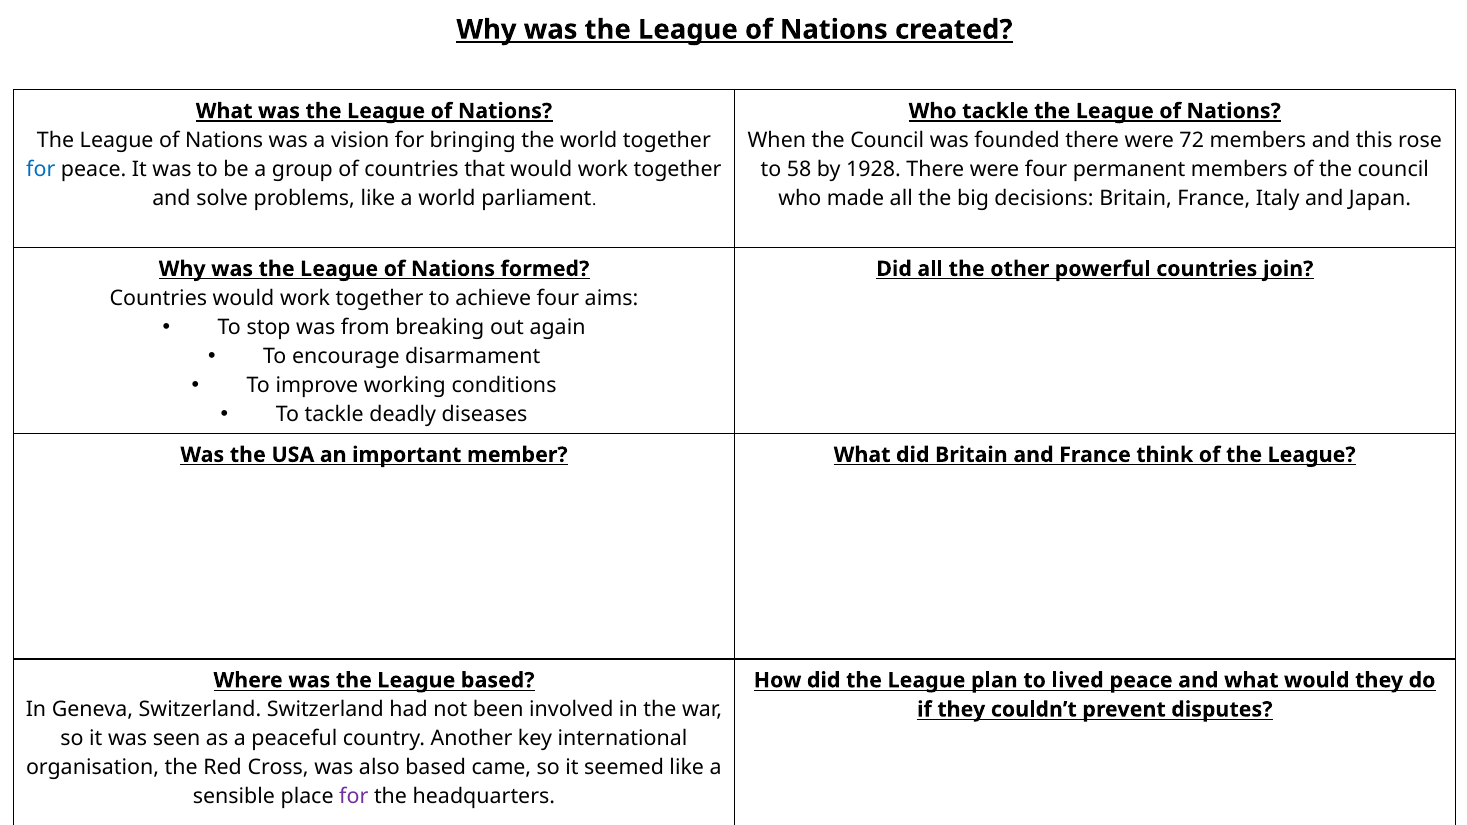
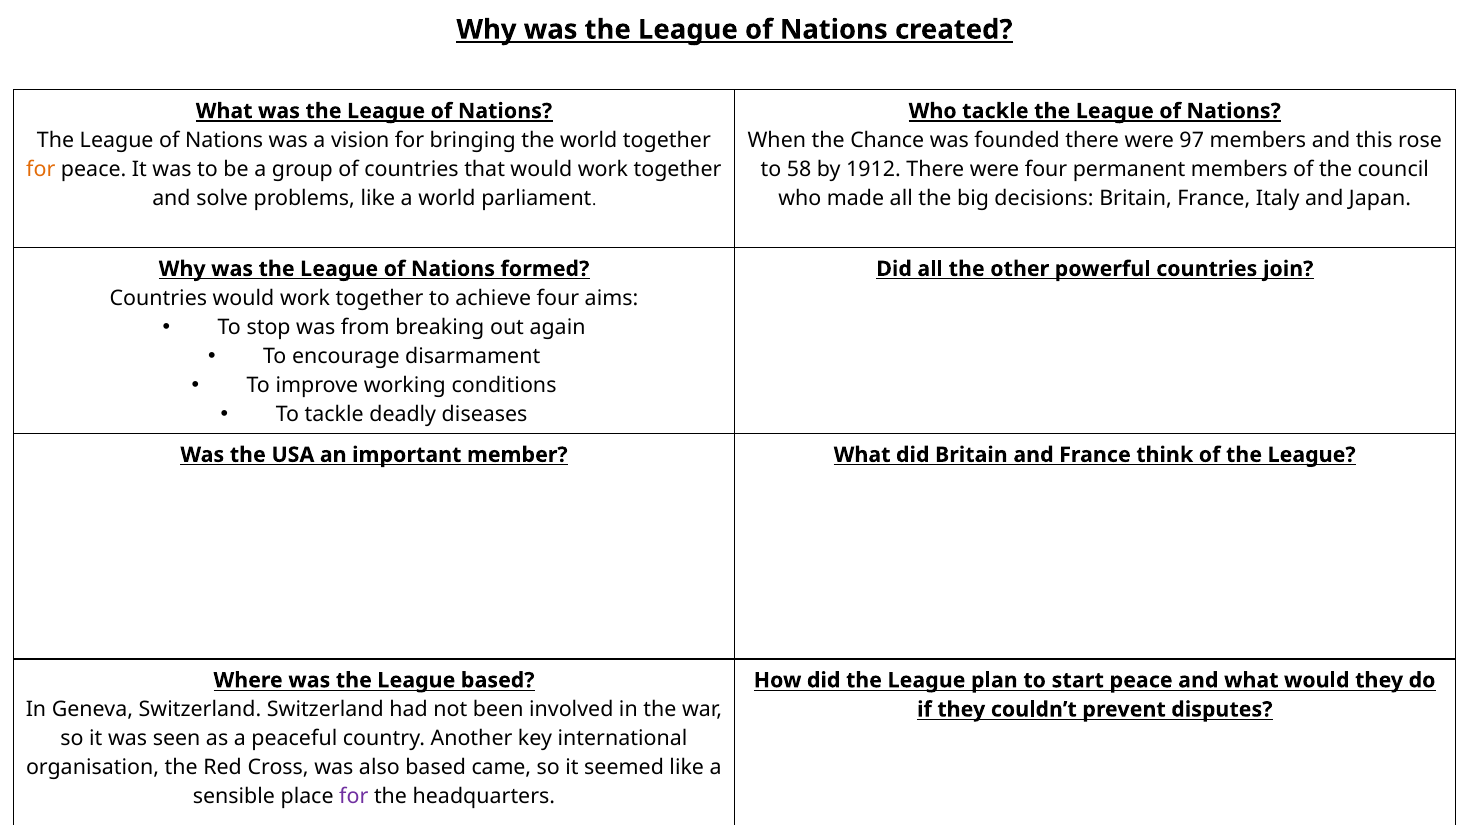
When the Council: Council -> Chance (887, 140)
72: 72 -> 97 (1192, 140)
for colour: blue -> orange (41, 169)
1928: 1928 -> 1912 (874, 169)
lived: lived -> start (1078, 680)
